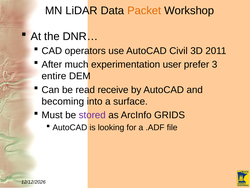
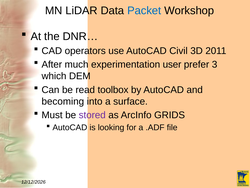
Packet colour: orange -> blue (144, 10)
entire: entire -> which (54, 76)
receive: receive -> toolbox (113, 90)
